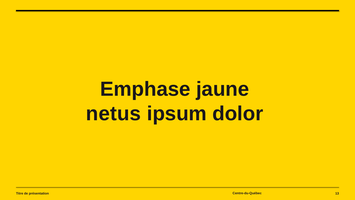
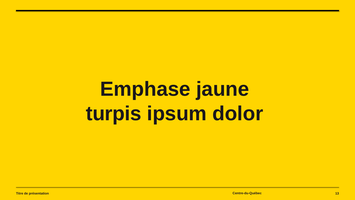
netus: netus -> turpis (114, 113)
